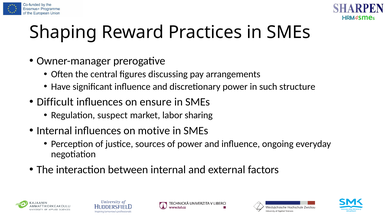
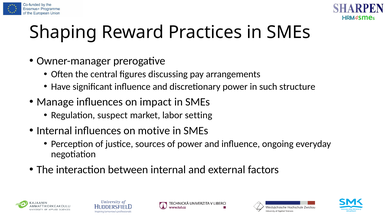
Difficult: Difficult -> Manage (55, 102)
ensure: ensure -> impact (156, 102)
sharing: sharing -> setting (199, 115)
